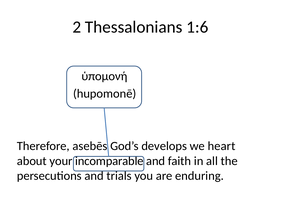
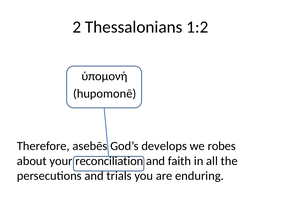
1:6: 1:6 -> 1:2 (197, 27)
heart: heart -> robes (222, 146)
incomparable: incomparable -> reconciliation (109, 161)
